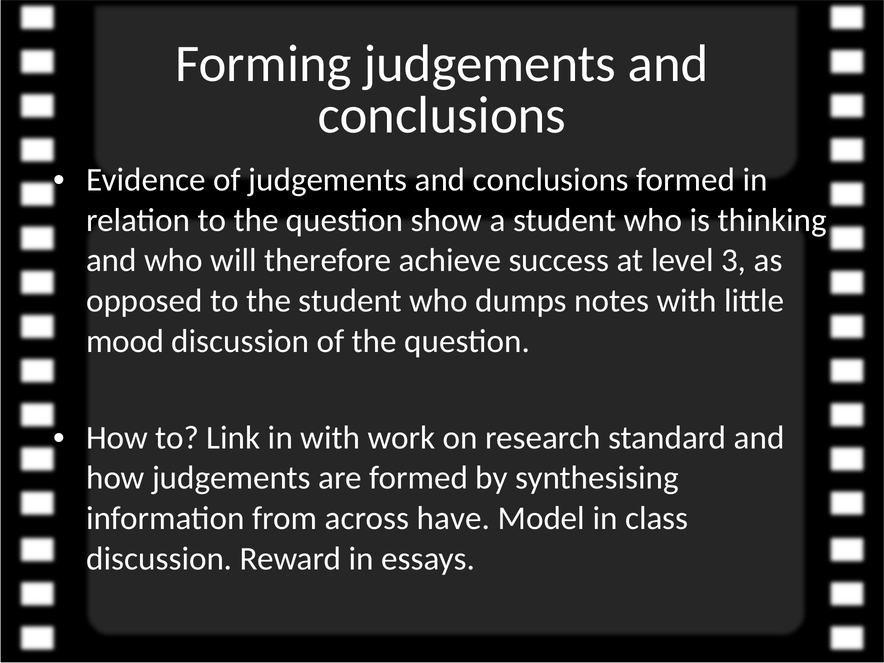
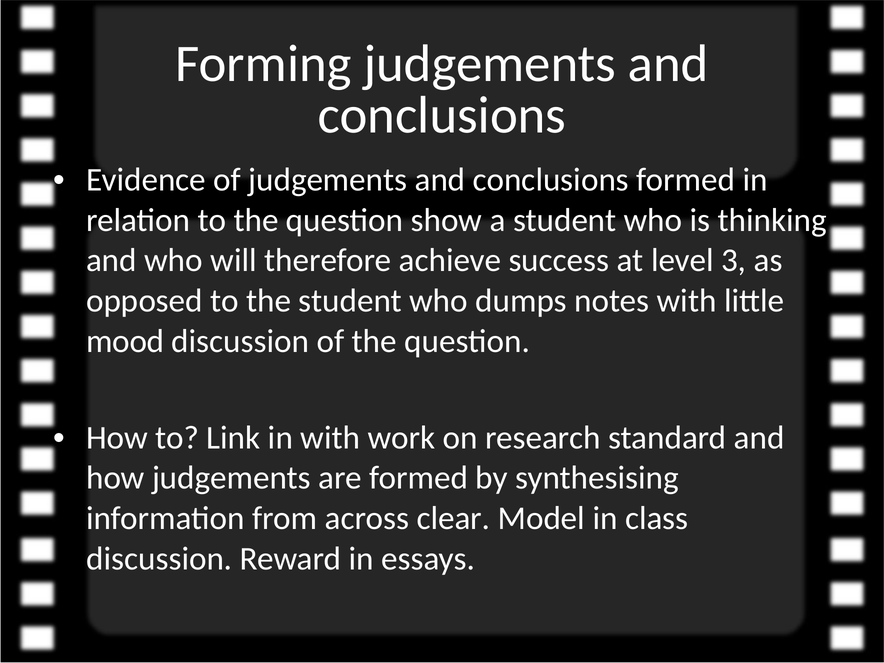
have: have -> clear (454, 518)
